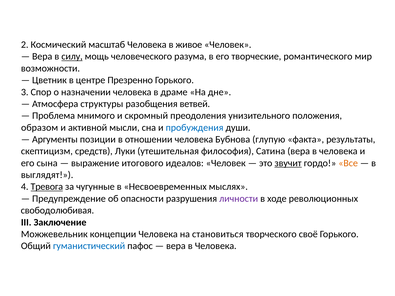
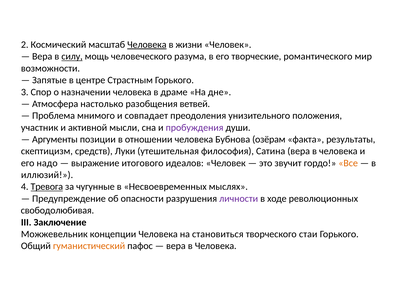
Человека underline: none -> present (147, 45)
живое: живое -> жизни (189, 45)
Цветник: Цветник -> Запятые (49, 80)
Презренно: Презренно -> Страстным (130, 80)
структуры: структуры -> настолько (102, 104)
скромный: скромный -> совпадает (146, 116)
образом: образом -> участник (40, 128)
пробуждения colour: blue -> purple (195, 128)
глупую: глупую -> озёрам (269, 139)
сына: сына -> надо (47, 163)
звучит underline: present -> none (288, 163)
выглядят: выглядят -> иллюзий (47, 175)
своё: своё -> стаи (308, 234)
гуманистический colour: blue -> orange (89, 246)
